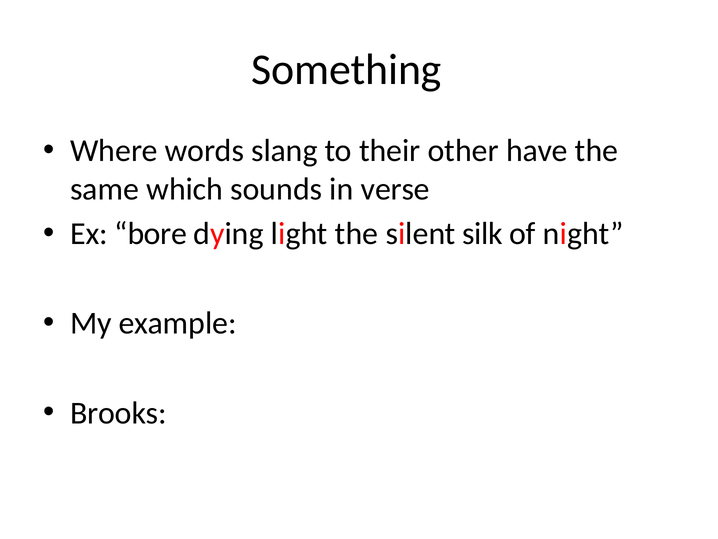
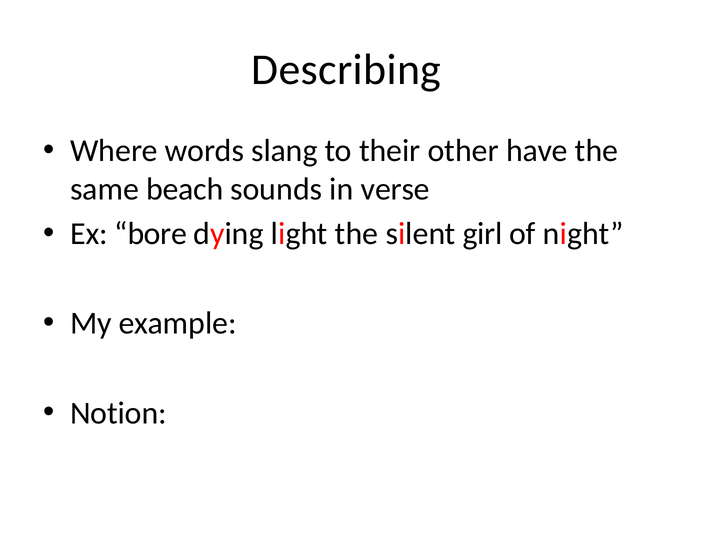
Something: Something -> Describing (346, 70)
which: which -> beach (185, 189)
silk: silk -> girl (483, 234)
Brooks: Brooks -> Notion (118, 413)
